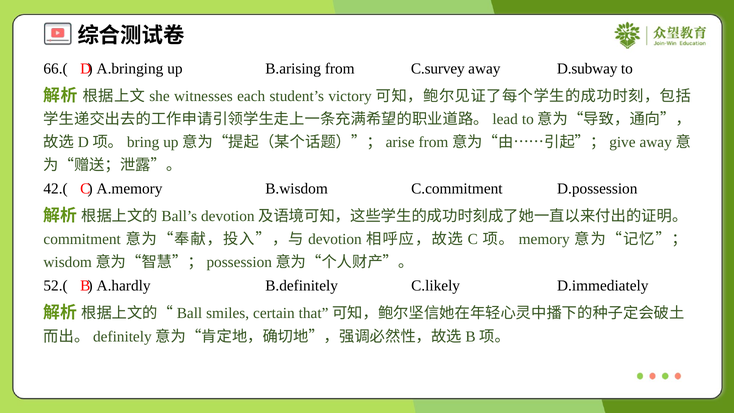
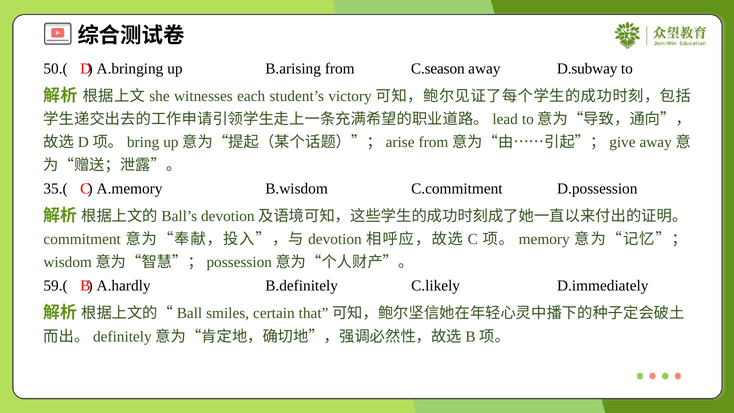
66.(: 66.( -> 50.( (56, 69)
C.survey: C.survey -> C.season (438, 69)
42.(: 42.( -> 35.( (56, 188)
52.(: 52.( -> 59.( (56, 286)
